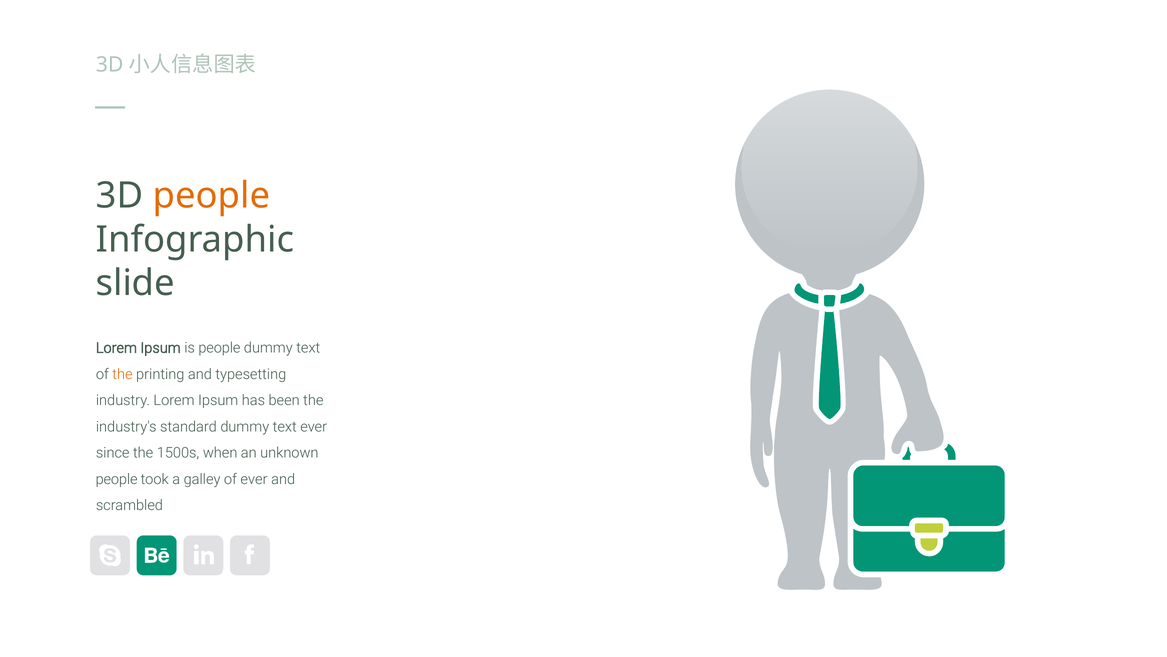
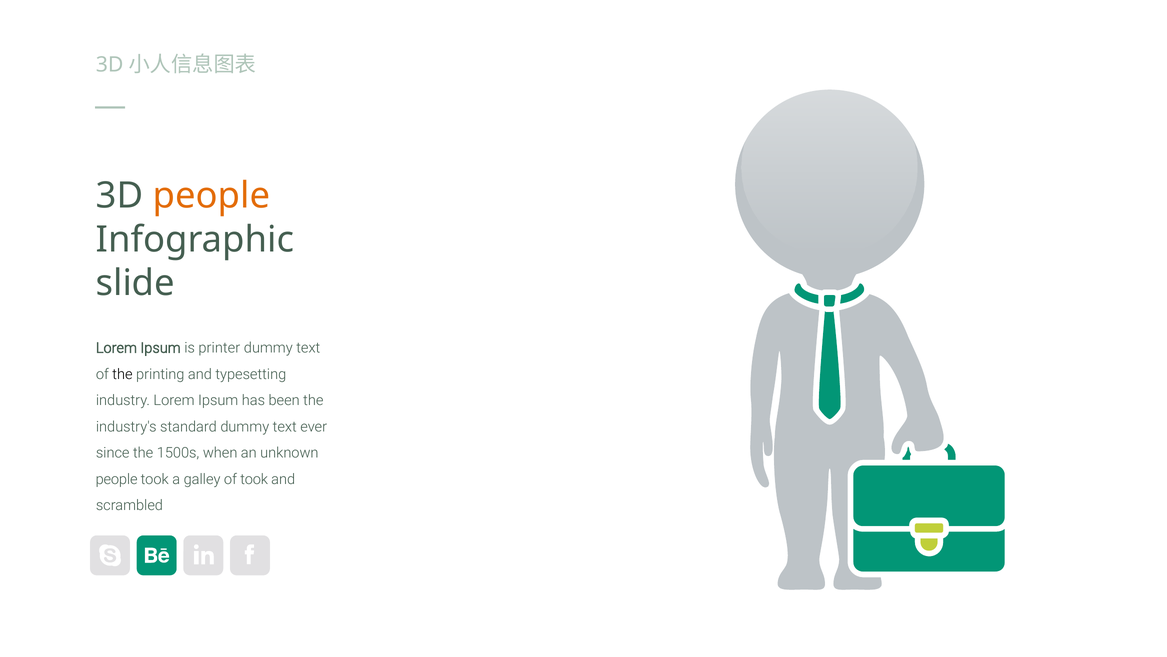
is people: people -> printer (219, 348)
the colour: orange -> black (122, 374)
of ever: ever -> took (254, 479)
